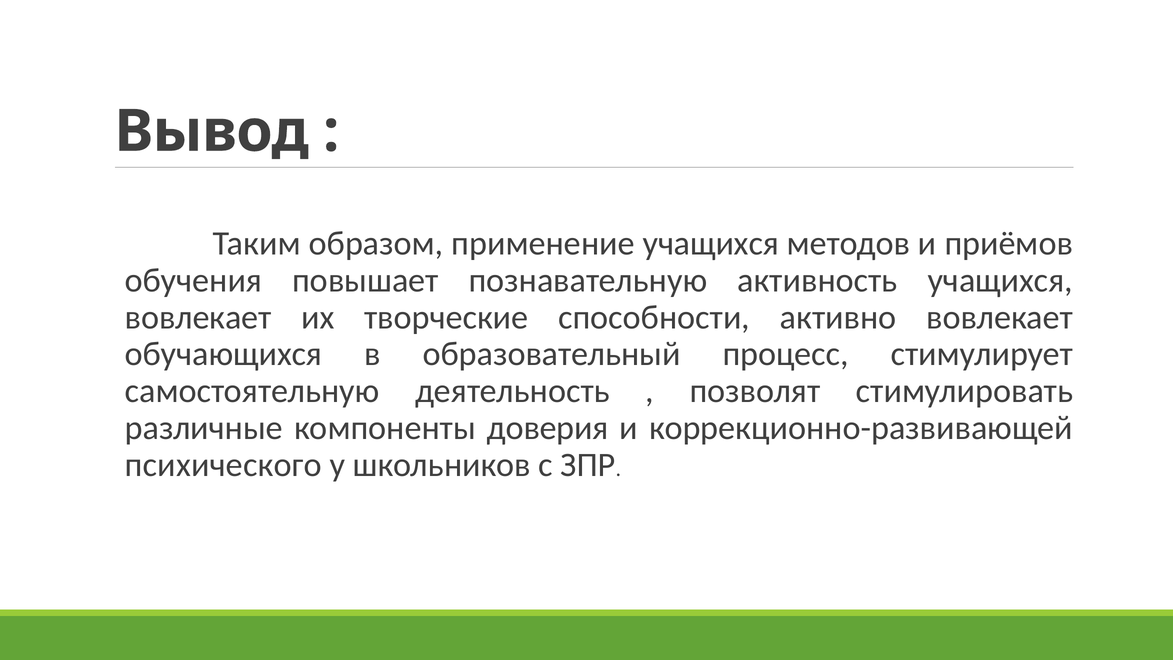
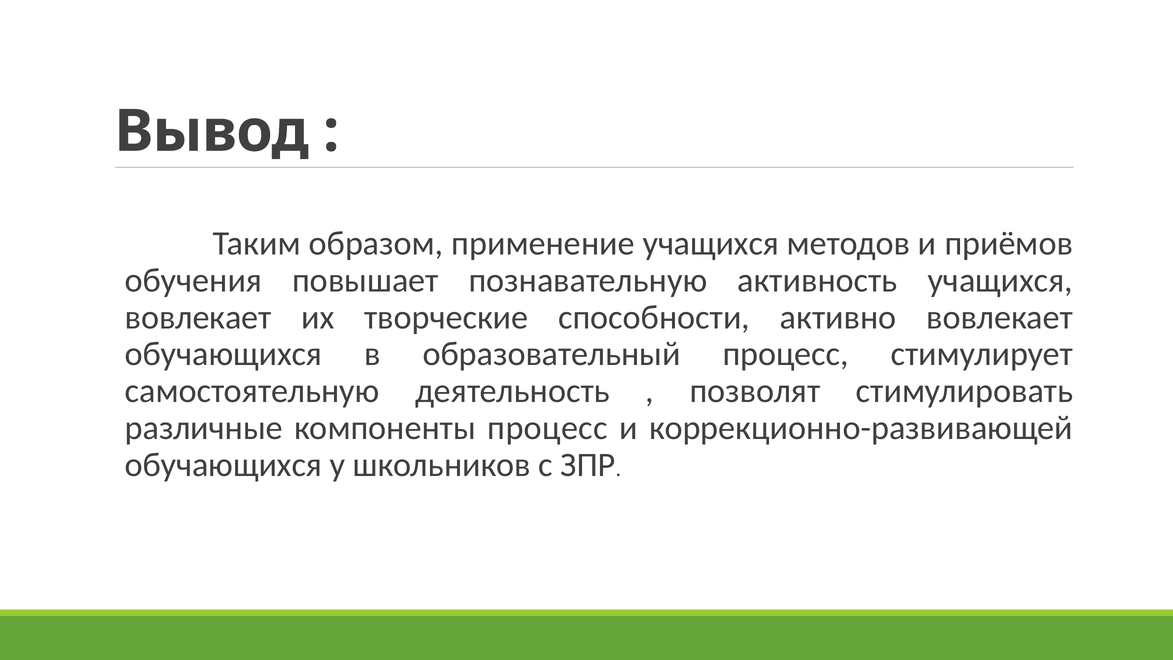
компоненты доверия: доверия -> процесс (547, 428)
психического: психического -> обучающихся (224, 465)
